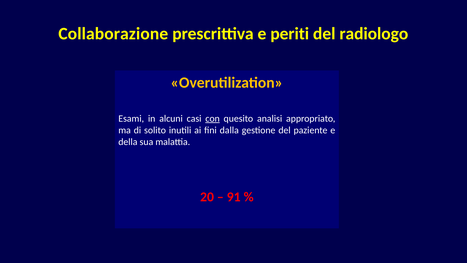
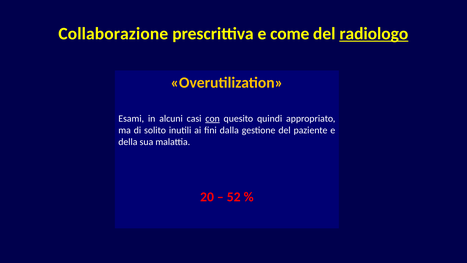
periti: periti -> come (290, 34)
radiologo underline: none -> present (374, 34)
analisi: analisi -> quindi (270, 118)
91: 91 -> 52 (234, 197)
